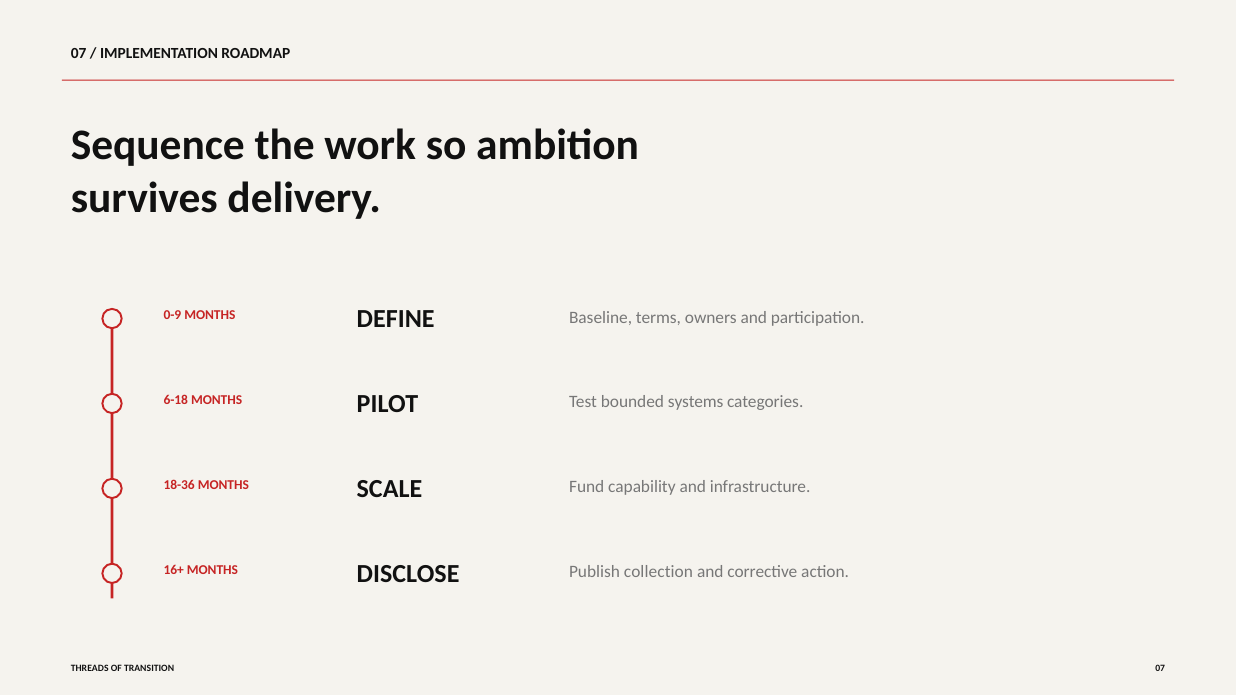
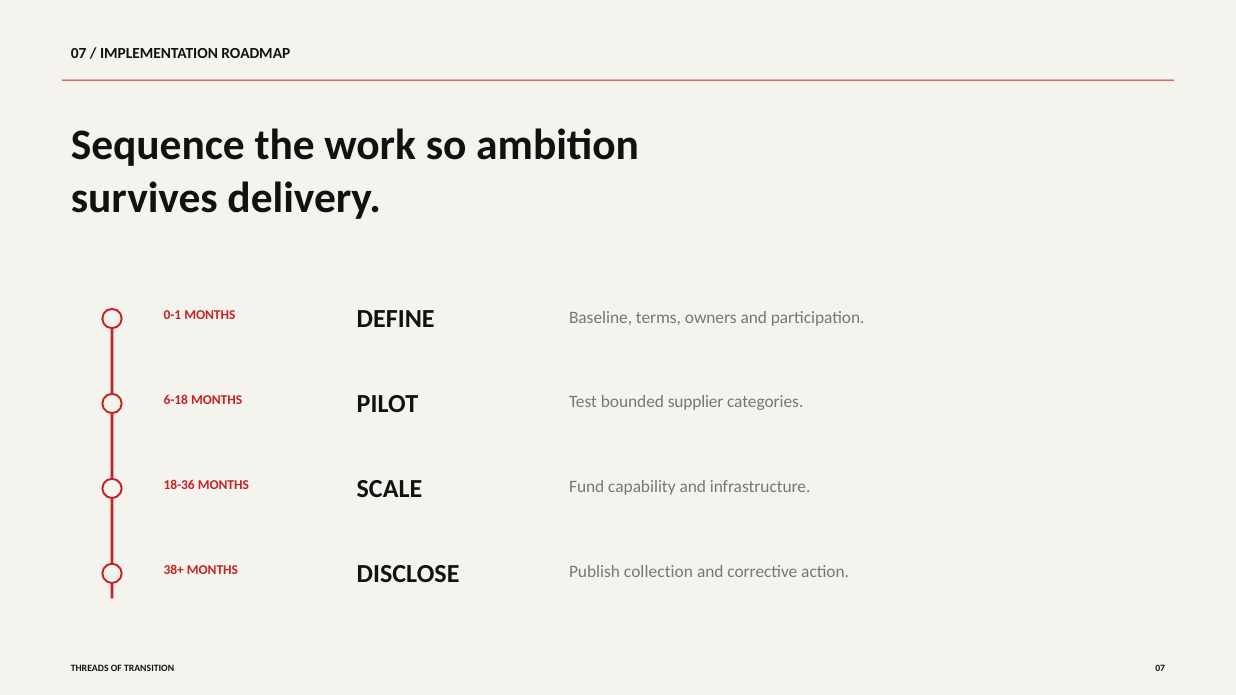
0-9: 0-9 -> 0-1 (172, 315)
systems: systems -> supplier (696, 402)
16+: 16+ -> 38+ (174, 570)
